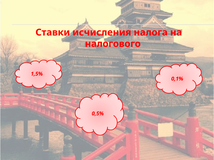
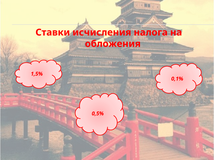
налогового: налогового -> обложения (113, 44)
